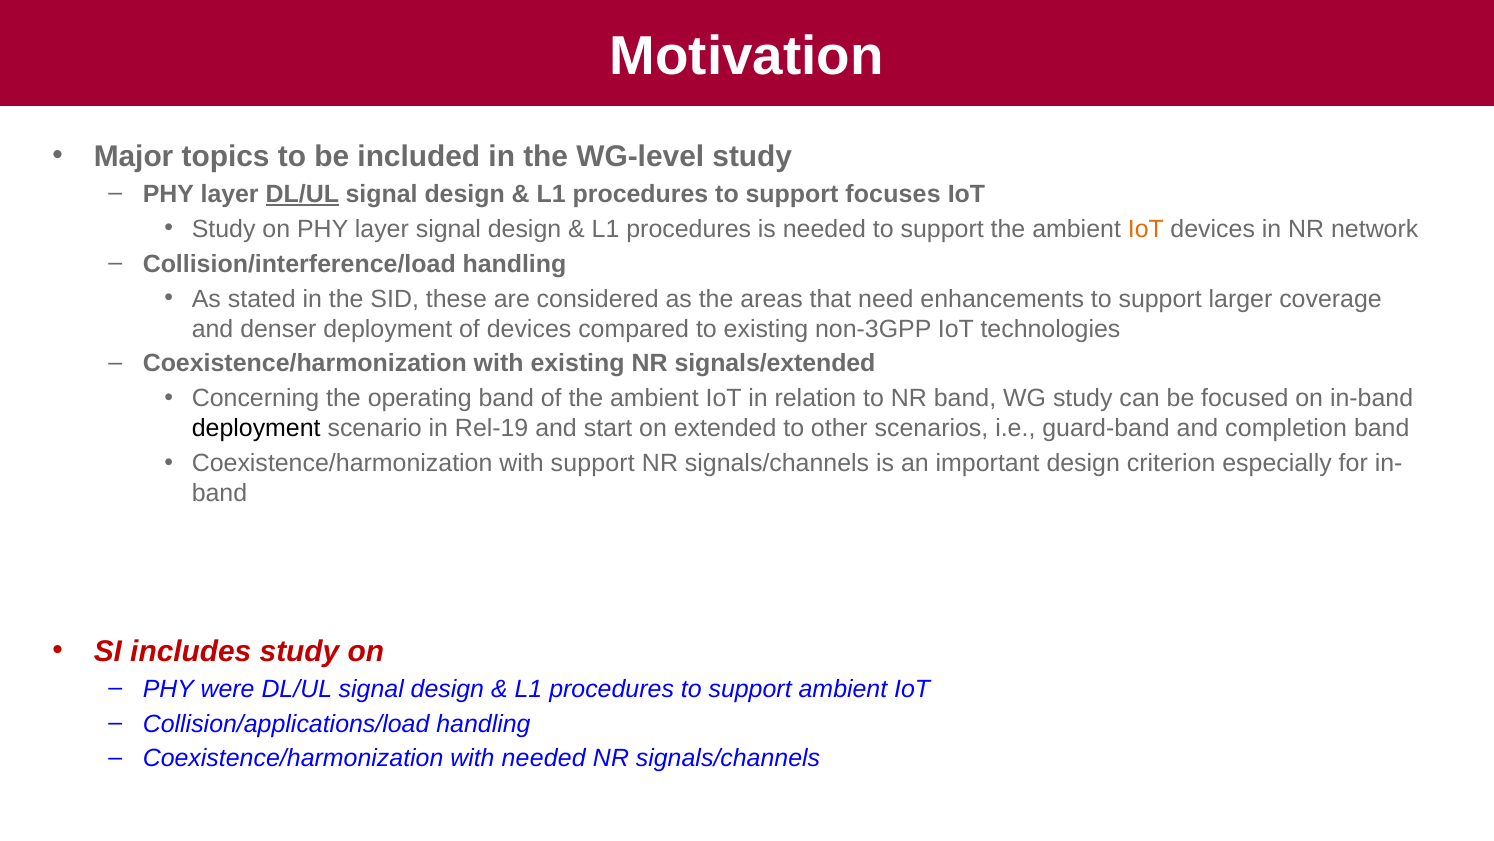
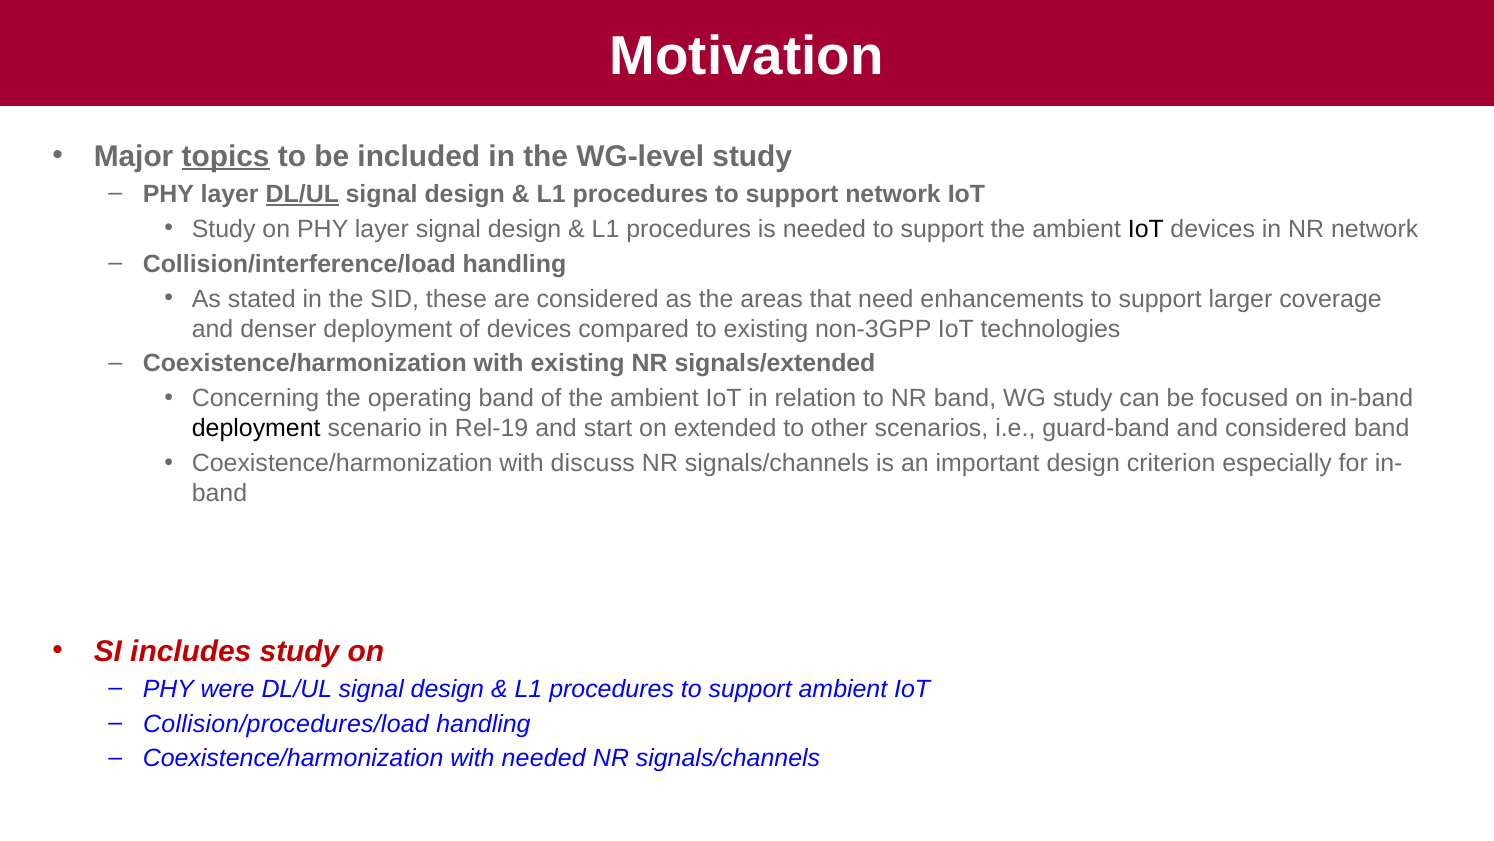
topics underline: none -> present (226, 156)
support focuses: focuses -> network (893, 194)
IoT colour: orange -> black (1146, 229)
and completion: completion -> considered (1286, 428)
with support: support -> discuss (593, 463)
Collision/applications/load: Collision/applications/load -> Collision/procedures/load (286, 723)
